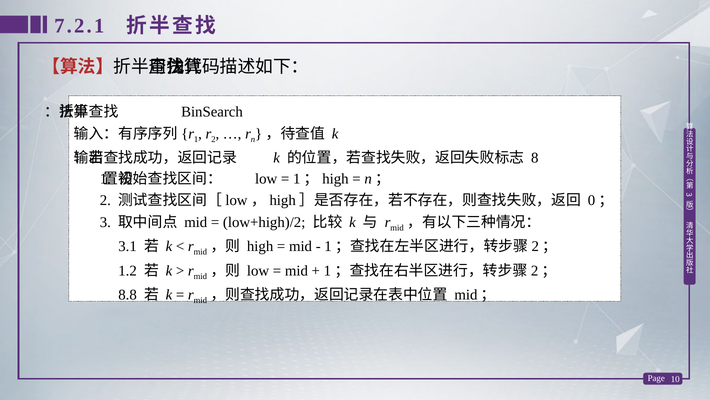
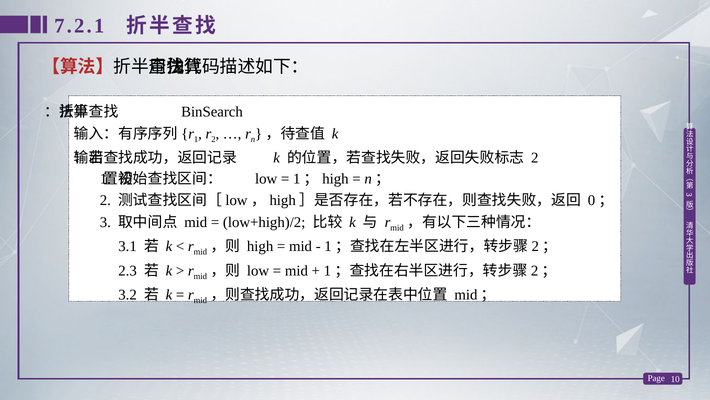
8: 8 -> 2 (535, 157)
1.2: 1.2 -> 2.3 (128, 270)
8.8: 8.8 -> 3.2 (128, 294)
